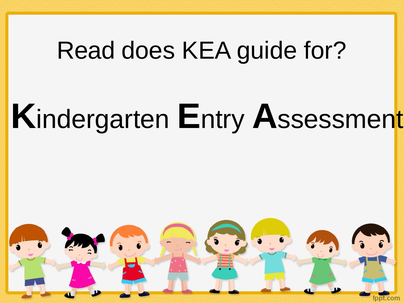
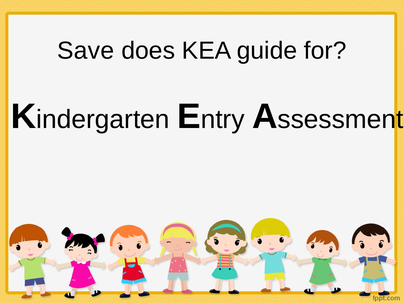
Read: Read -> Save (86, 51)
